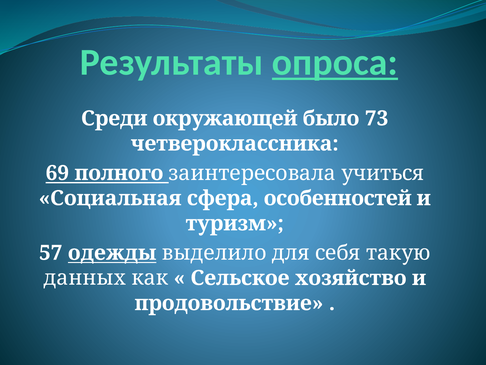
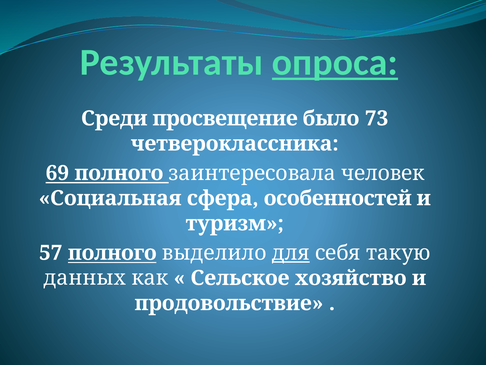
окружающей: окружающей -> просвещение (225, 118)
учиться: учиться -> человек (383, 173)
57 одежды: одежды -> полного (112, 253)
для underline: none -> present (291, 253)
